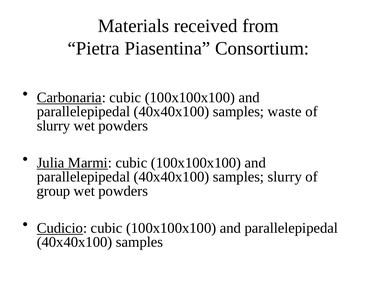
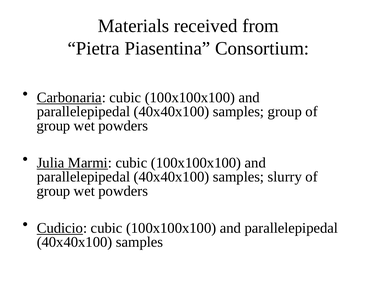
samples waste: waste -> group (285, 111)
slurry: slurry -> group (53, 126)
